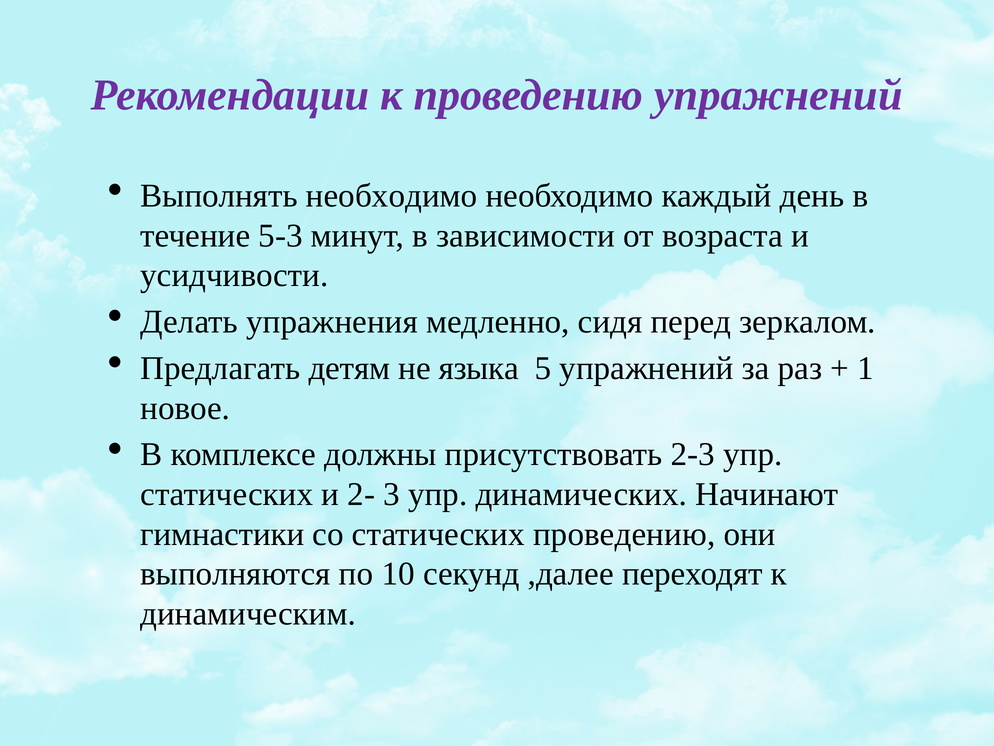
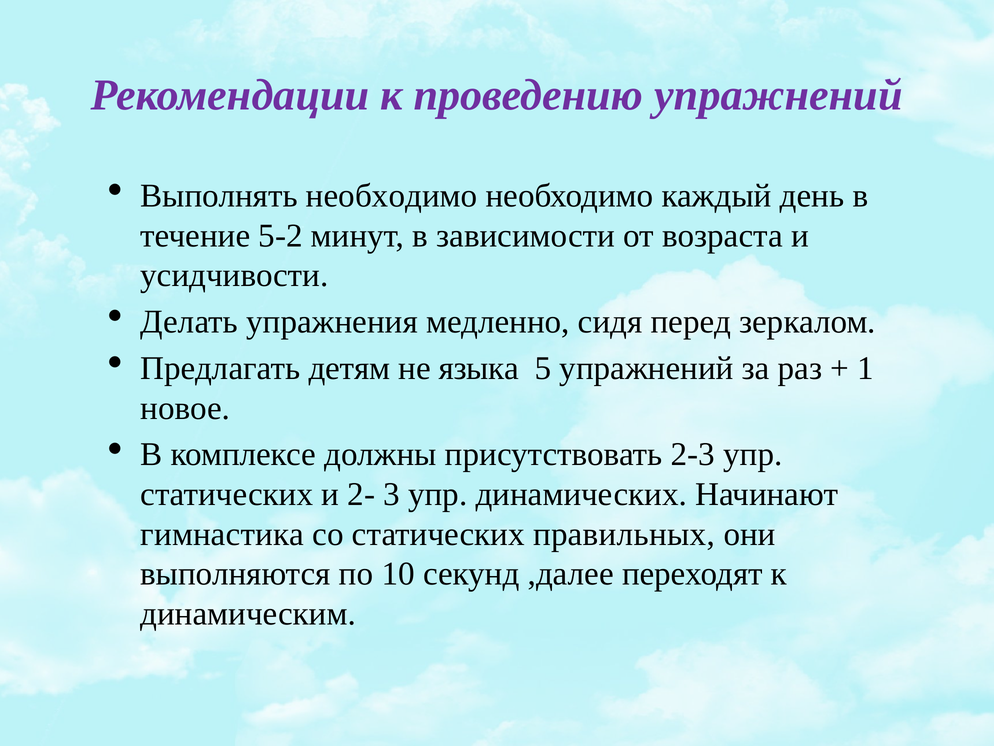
5-3: 5-3 -> 5-2 (281, 236)
гимнастики: гимнастики -> гимнастика (222, 534)
статических проведению: проведению -> правильных (624, 534)
